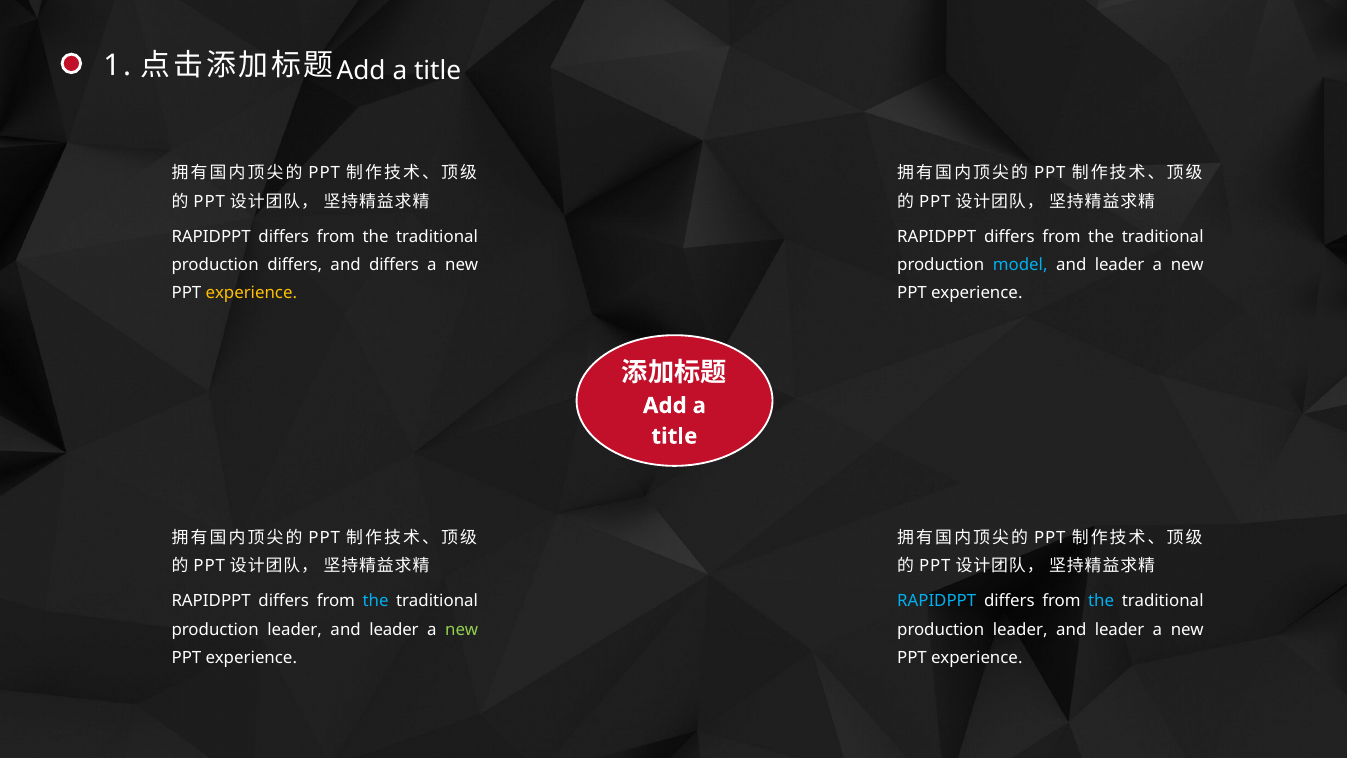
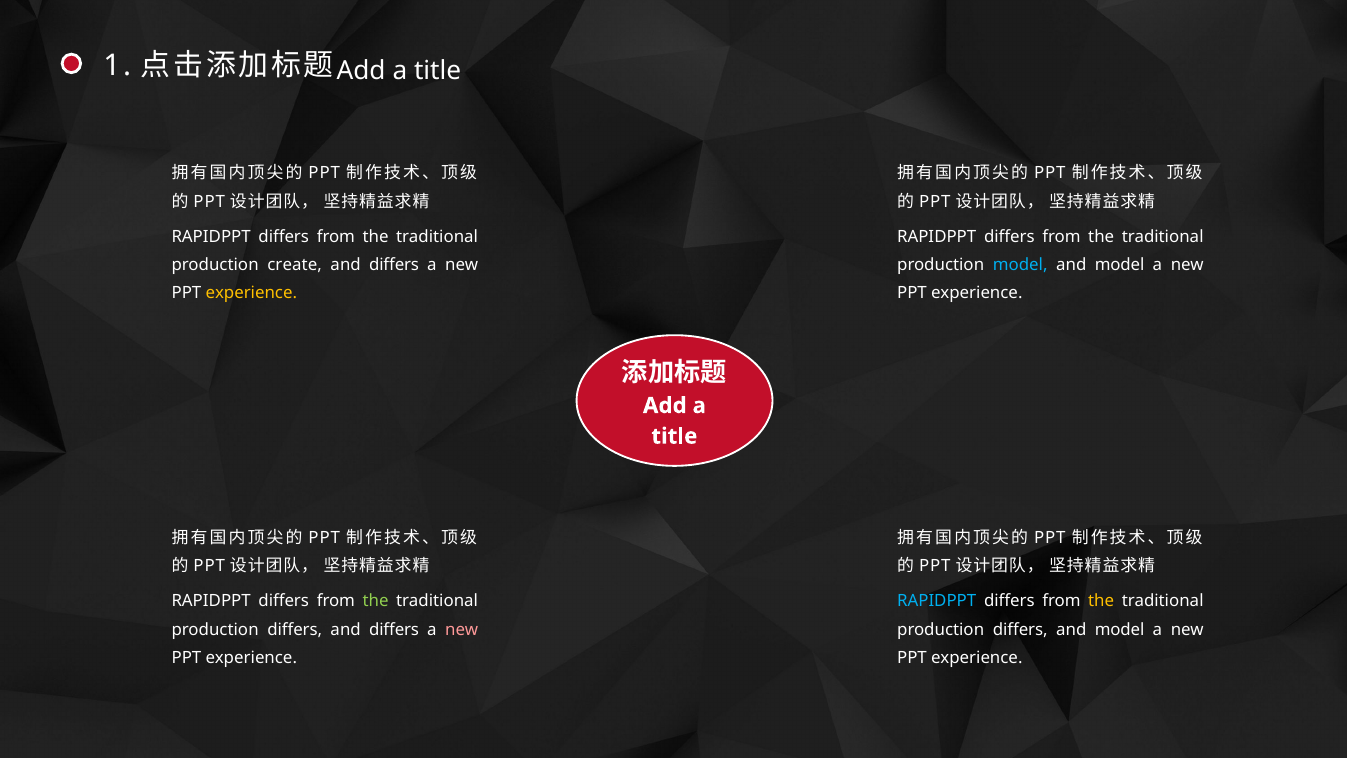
production differs: differs -> create (295, 265)
leader: leader -> model (1120, 265)
the colour: light blue -> light green (376, 601)
the colour: light blue -> yellow (1101, 601)
leader: leader -> differs (295, 629)
leader: leader -> differs (394, 629)
new colour: light green -> pink (462, 629)
leader: leader -> differs (1020, 629)
leader: leader -> model (1120, 629)
